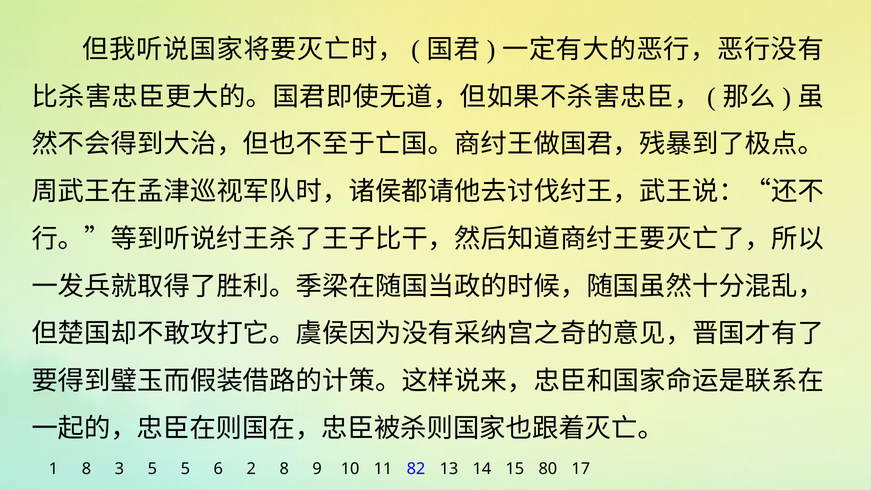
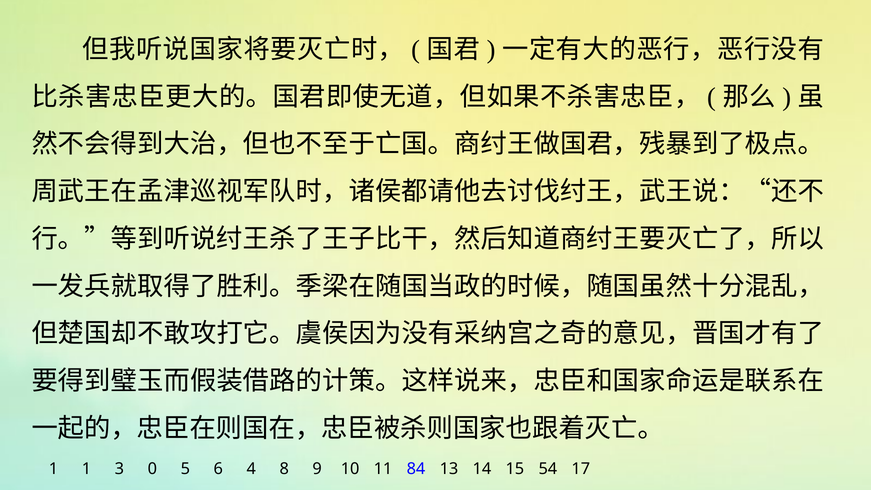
1 8: 8 -> 1 (86, 469)
3 5: 5 -> 0 (152, 469)
2: 2 -> 4 (251, 469)
82: 82 -> 84 (416, 469)
80: 80 -> 54 (548, 469)
